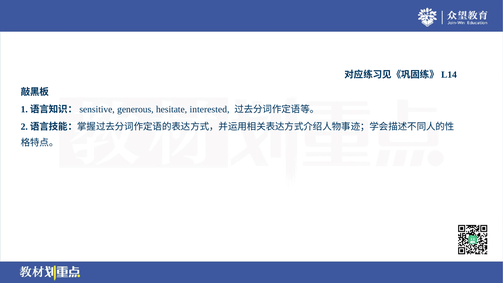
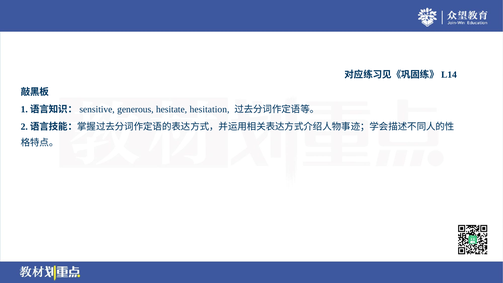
interested: interested -> hesitation (210, 109)
